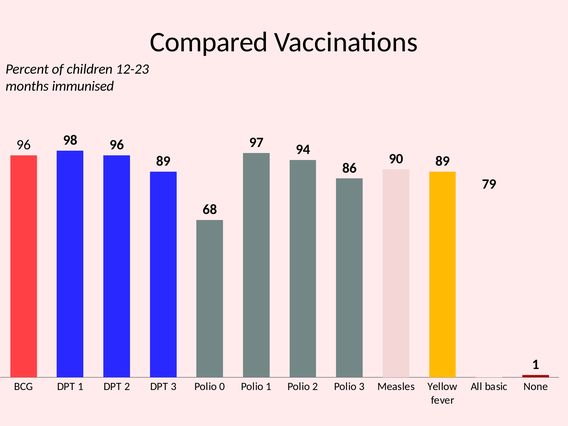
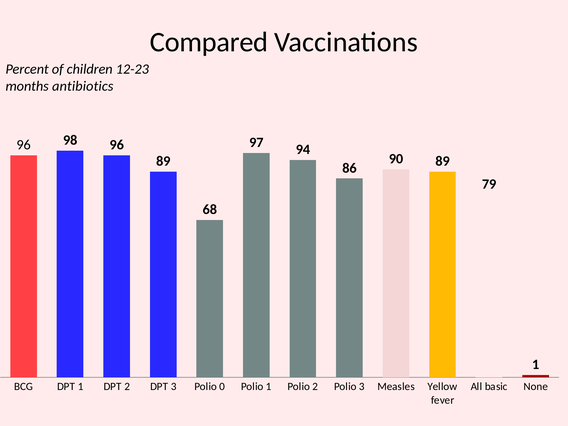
immunised: immunised -> antibiotics (83, 86)
